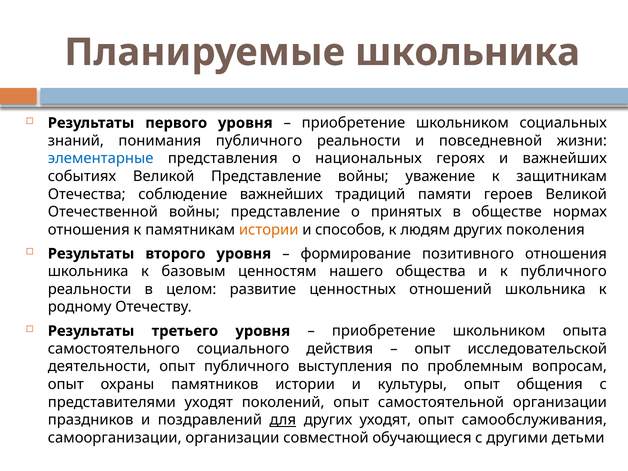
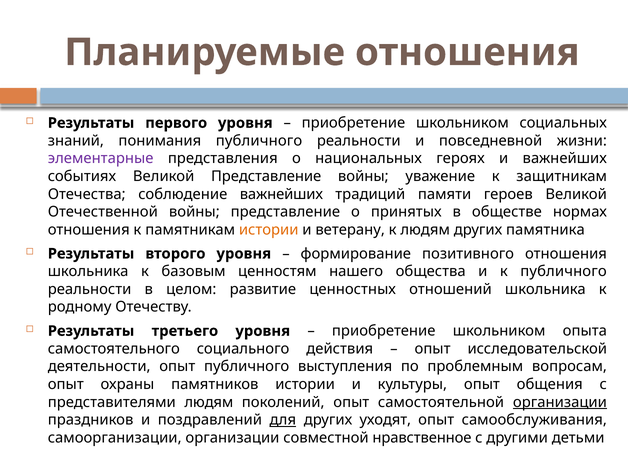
Планируемые школьника: школьника -> отношения (467, 52)
элементарные colour: blue -> purple (101, 159)
способов: способов -> ветерану (350, 230)
поколения: поколения -> памятника (545, 230)
представителями уходят: уходят -> людям (209, 402)
организации underline: none -> present (560, 402)
обучающиеся: обучающиеся -> нравственное (422, 438)
